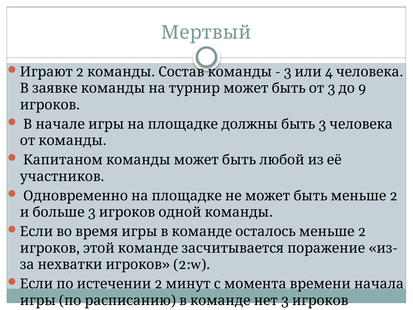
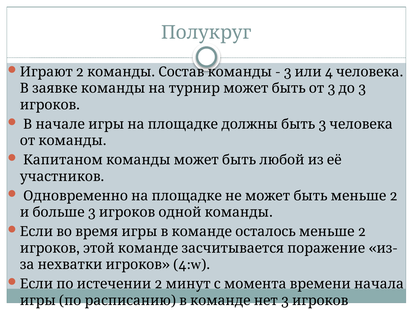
Мертвый: Мертвый -> Полукруг (206, 33)
3 9: 9 -> 3 (362, 88)
2:w: 2:w -> 4:w (192, 265)
